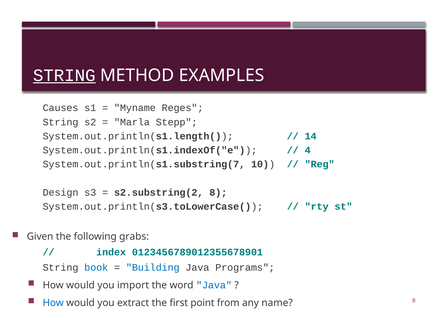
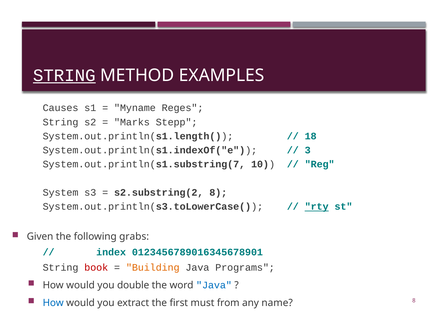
Marla: Marla -> Marks (132, 122)
14: 14 -> 18 (311, 136)
4: 4 -> 3 (308, 150)
Design: Design -> System (61, 193)
rty underline: none -> present (317, 207)
0123456789012355678901: 0123456789012355678901 -> 0123456789016345678901 (197, 252)
book colour: blue -> red (96, 267)
Building colour: blue -> orange (153, 267)
import: import -> double (133, 285)
point: point -> must (202, 303)
